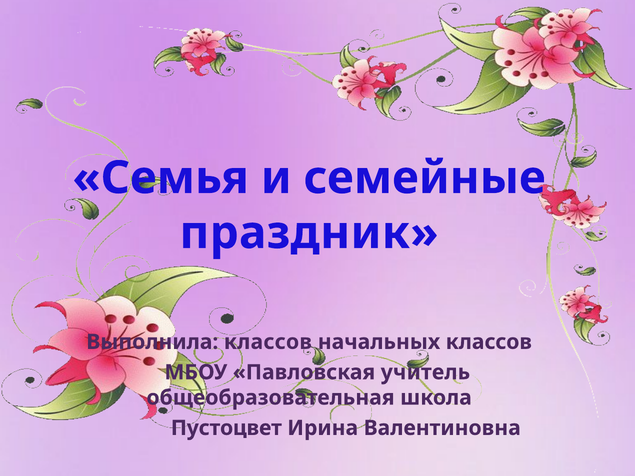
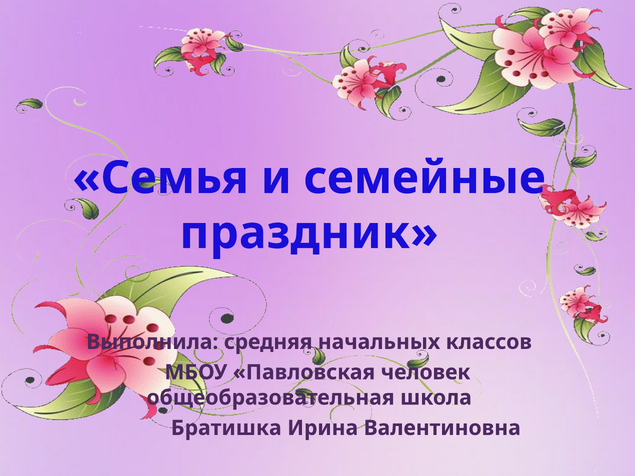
Выполнила классов: классов -> средняя (268, 342)
учитель: учитель -> человек (426, 372)
Пустоцвет: Пустоцвет -> Братишка (226, 428)
